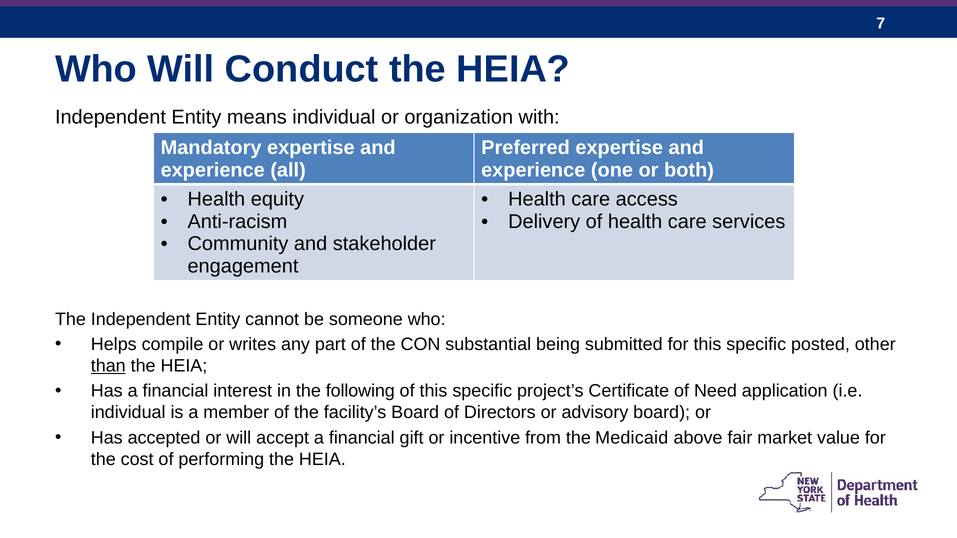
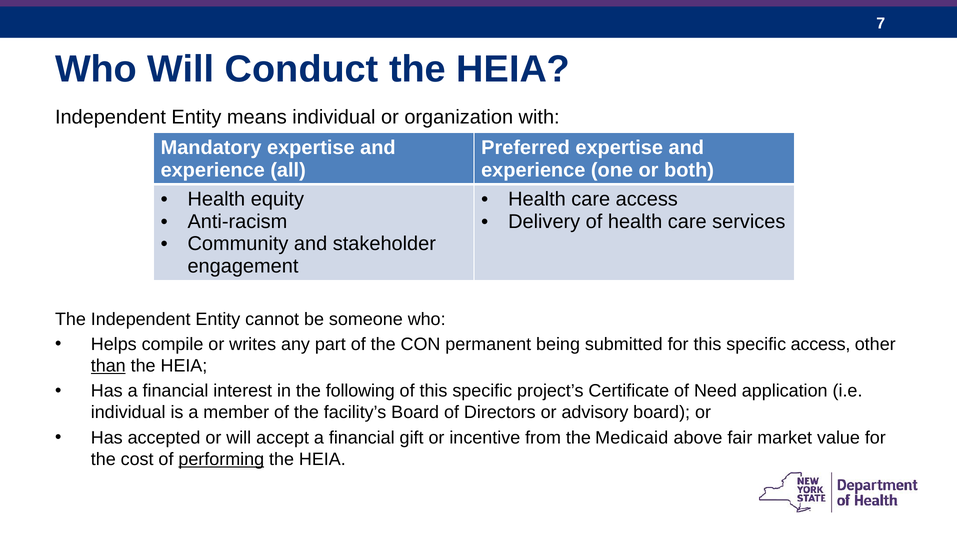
substantial: substantial -> permanent (488, 345)
specific posted: posted -> access (821, 345)
performing underline: none -> present (221, 459)
